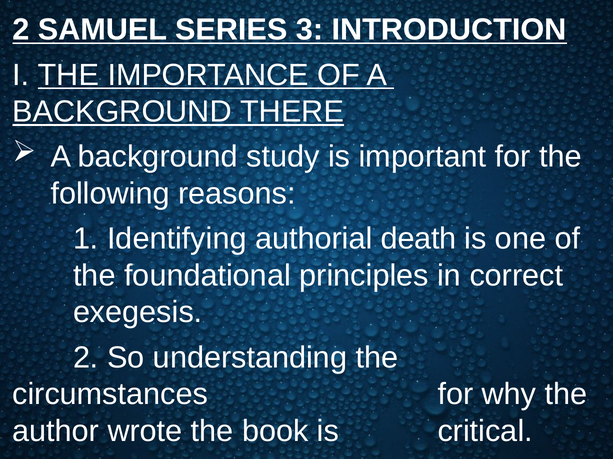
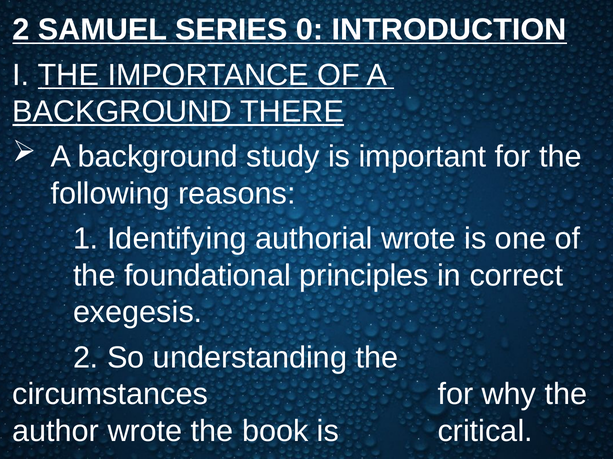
3: 3 -> 0 (309, 30)
authorial death: death -> wrote (418, 239)
